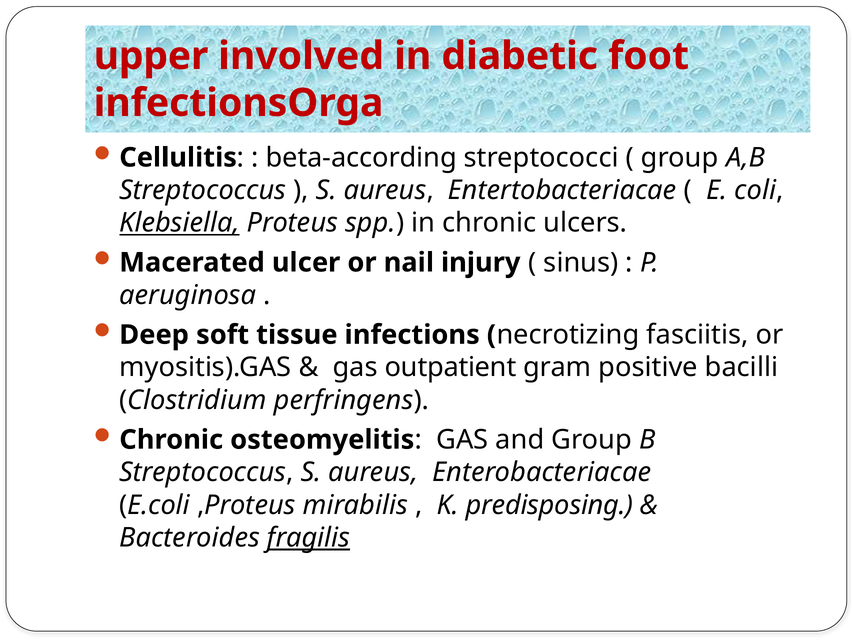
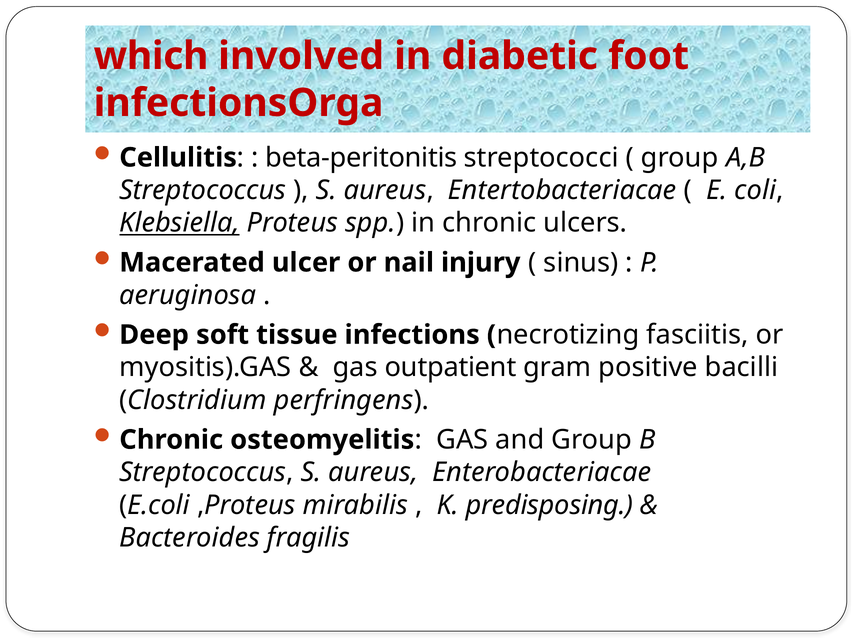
upper: upper -> which (151, 56)
beta-according: beta-according -> beta-peritonitis (361, 158)
fragilis underline: present -> none (309, 538)
